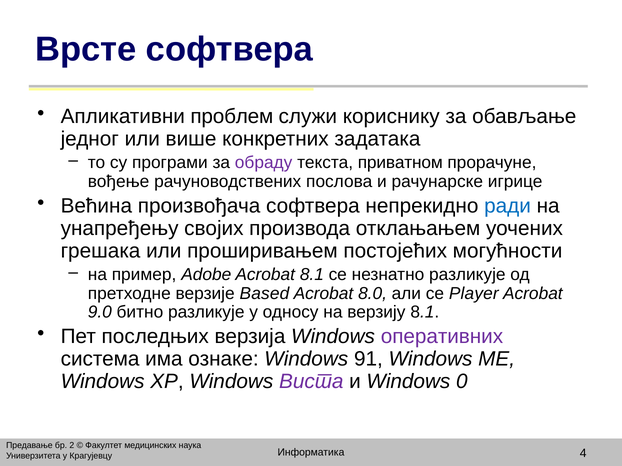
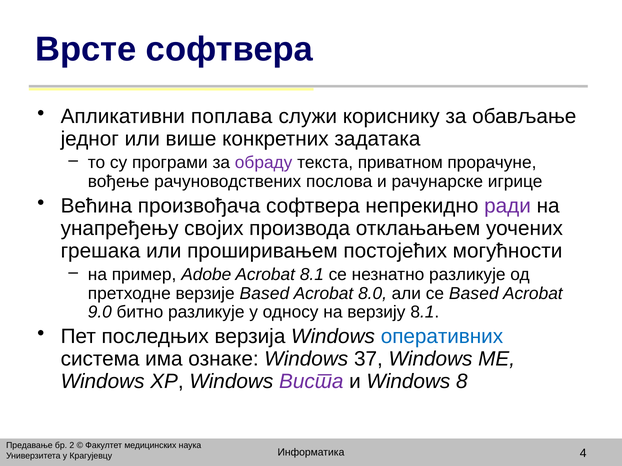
проблем: проблем -> поплава (232, 117)
ради colour: blue -> purple (507, 206)
се Player: Player -> Based (474, 294)
оперативних colour: purple -> blue (442, 337)
91: 91 -> 37 (368, 359)
0: 0 -> 8 (462, 382)
